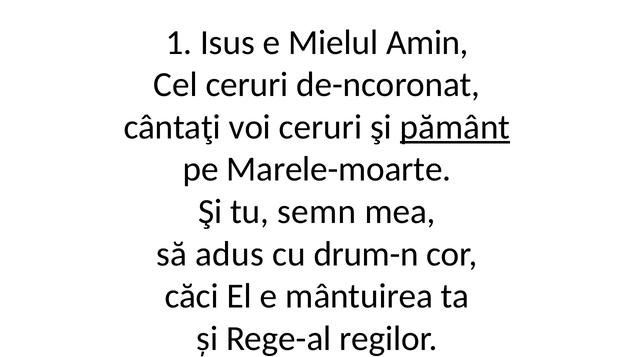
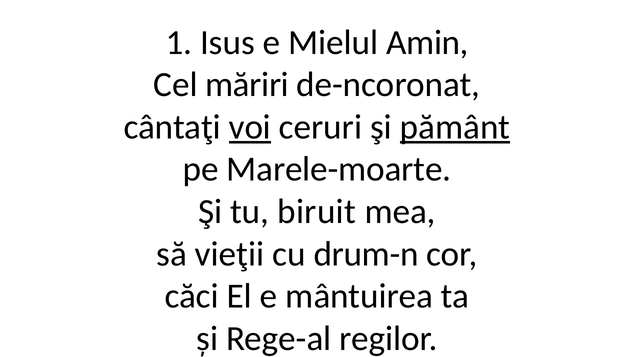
Cel ceruri: ceruri -> măriri (247, 85)
voi underline: none -> present (250, 127)
semn: semn -> biruit (317, 211)
adus: adus -> vieţii (230, 254)
